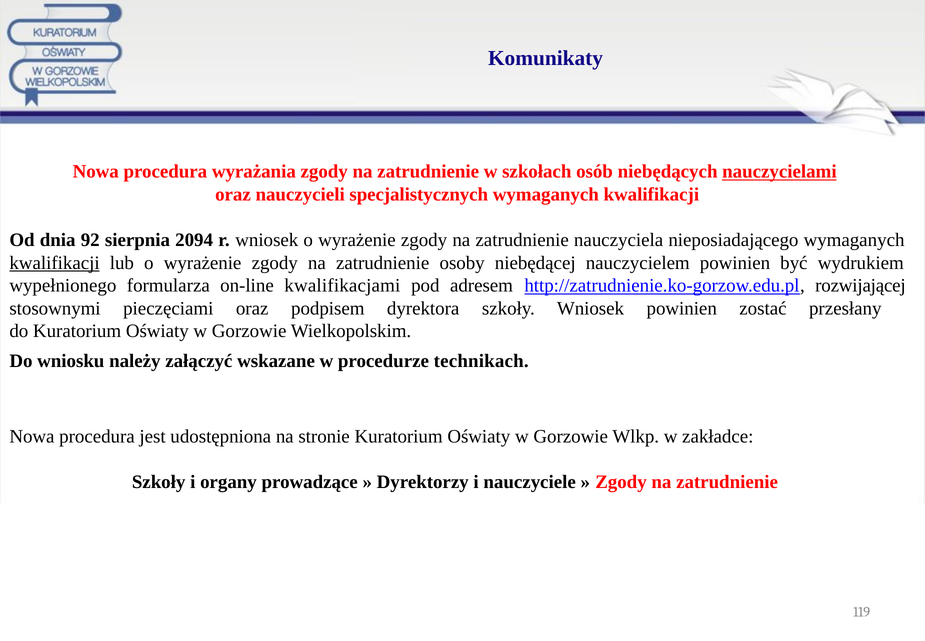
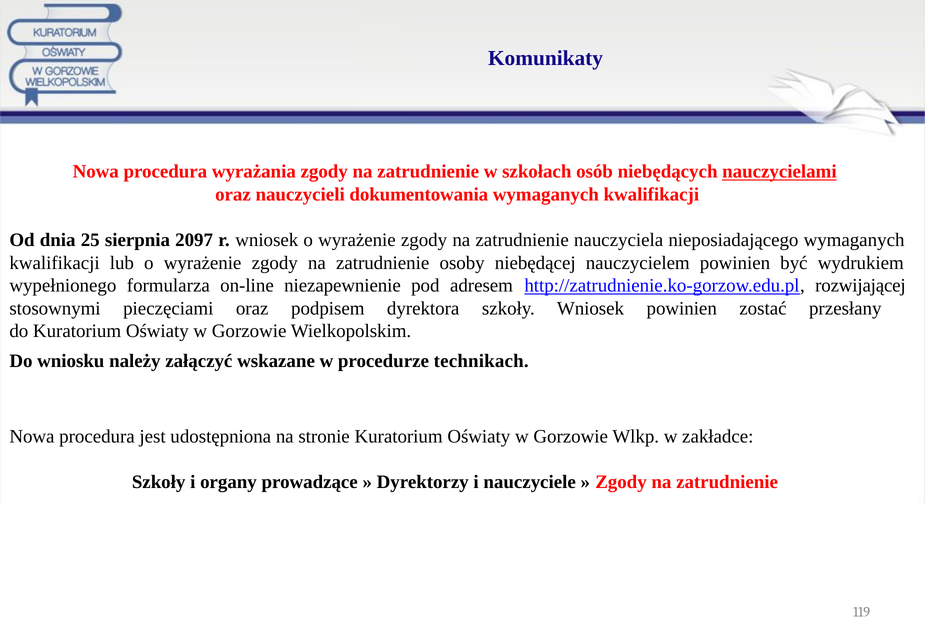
specjalistycznych: specjalistycznych -> dokumentowania (419, 194)
92: 92 -> 25 (90, 240)
2094: 2094 -> 2097 (194, 240)
kwalifikacji underline: present -> none (55, 263)
kwalifikacjami: kwalifikacjami -> niezapewnienie (343, 285)
